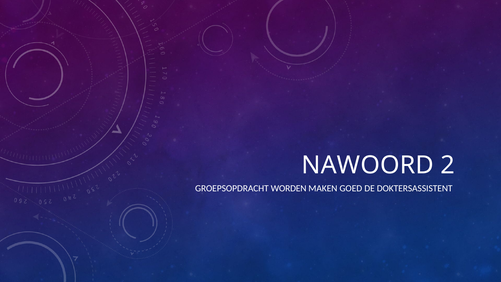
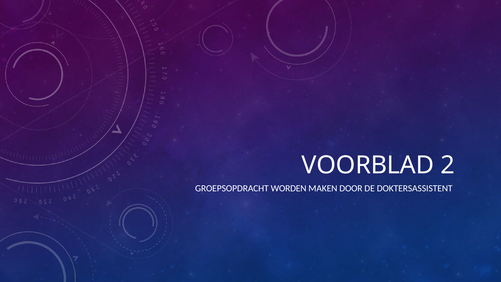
NAWOORD: NAWOORD -> VOORBLAD (368, 165)
GOED: GOED -> DOOR (351, 188)
